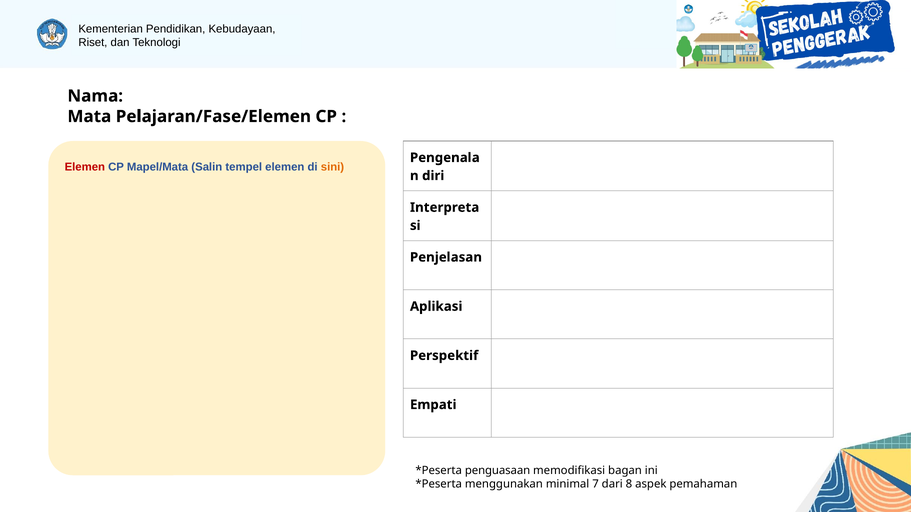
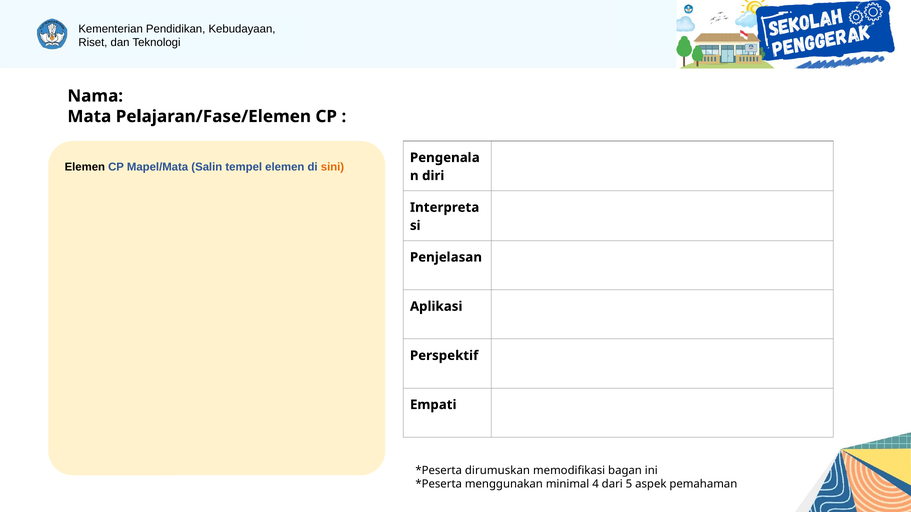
Elemen colour: red -> black (85, 167)
penguasaan: penguasaan -> dirumuskan (497, 471)
7: 7 -> 4 (596, 484)
8: 8 -> 5 (629, 484)
